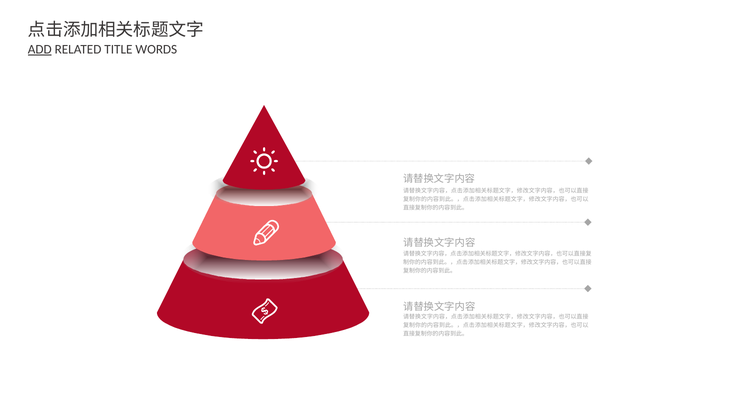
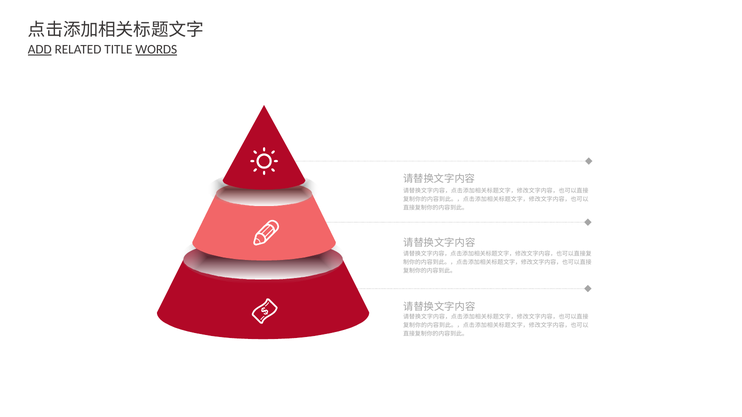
WORDS underline: none -> present (156, 49)
